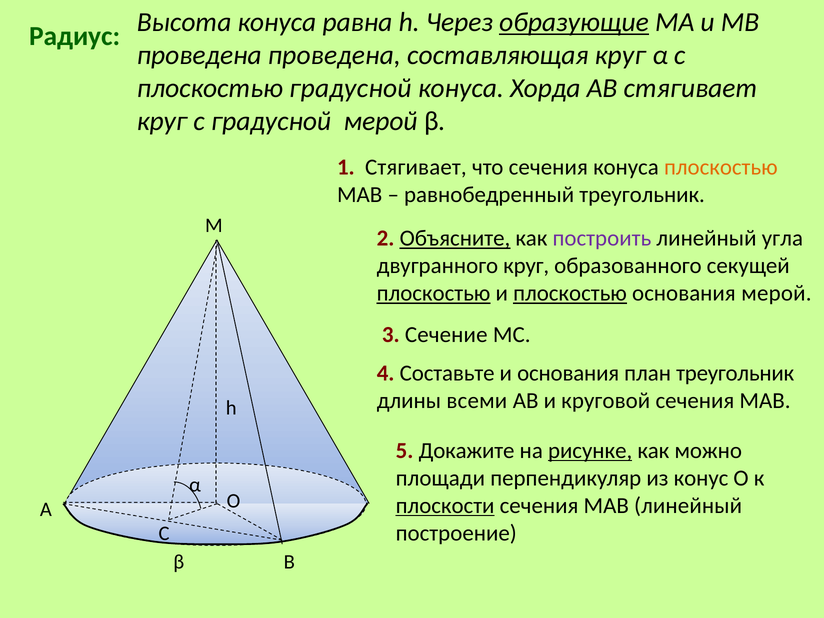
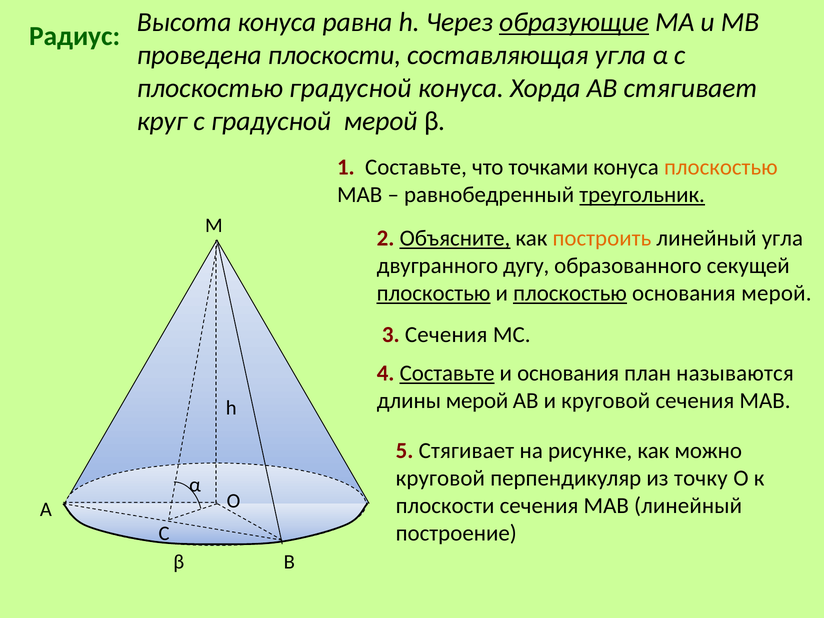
проведена проведена: проведена -> плоскости (334, 55)
составляющая круг: круг -> угла (620, 55)
1 Стягивает: Стягивает -> Составьте (416, 167)
что сечения: сечения -> точками (548, 167)
треугольник underline: none -> present (642, 195)
построить colour: purple -> orange (602, 238)
двугранного круг: круг -> дугу (526, 266)
3 Сечение: Сечение -> Сечения (446, 335)
Составьте underline: none -> present (447, 373)
план треугольник: треугольник -> называются (735, 373)
длины всеми: всеми -> мерой (477, 401)
5 Докажите: Докажите -> Стягивает (466, 451)
рисунке underline: present -> none (590, 451)
площади: площади -> круговой (440, 478)
конус: конус -> точку (701, 478)
плоскости underline: present -> none (445, 506)
